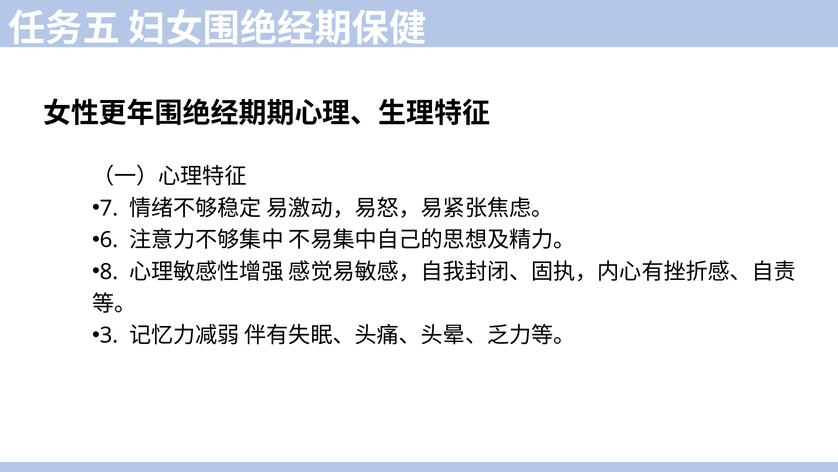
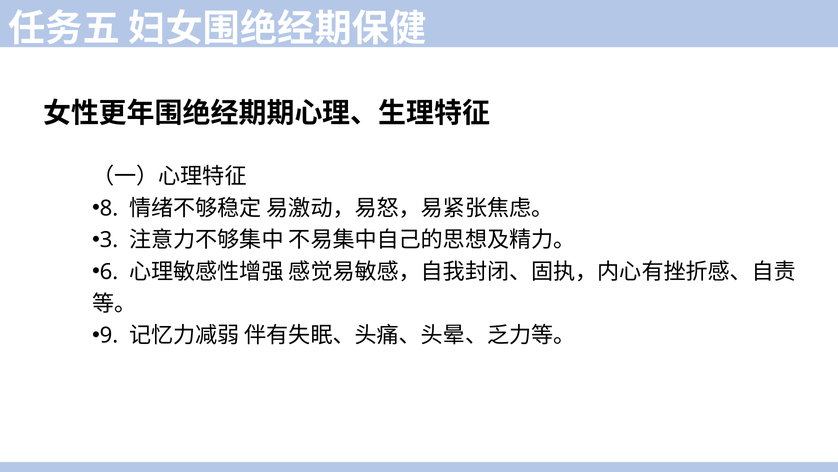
7: 7 -> 8 (109, 208)
6: 6 -> 3 (109, 240)
8: 8 -> 6 (109, 272)
3: 3 -> 9 (109, 335)
